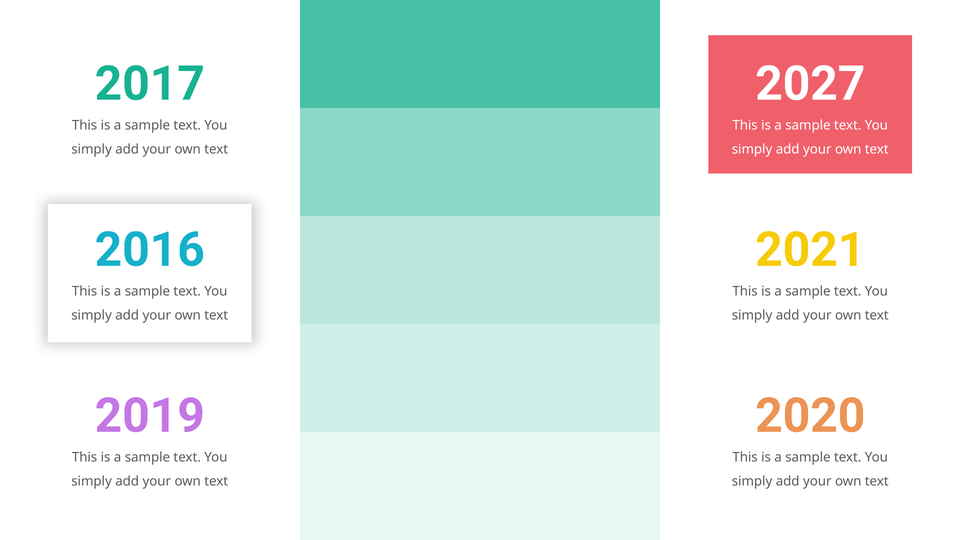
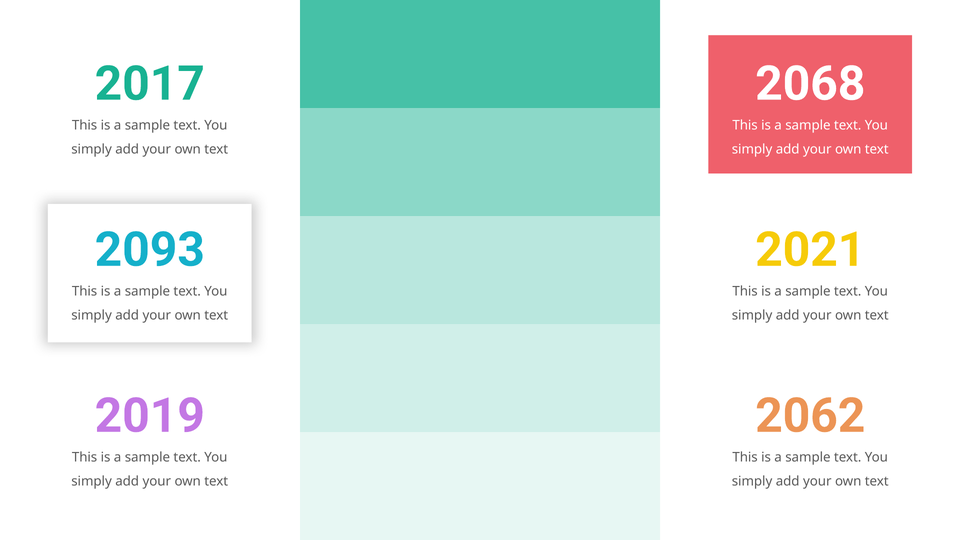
2027: 2027 -> 2068 (810, 84)
2016: 2016 -> 2093 (150, 250)
2020: 2020 -> 2062 (810, 416)
